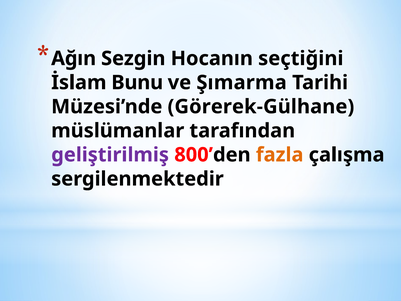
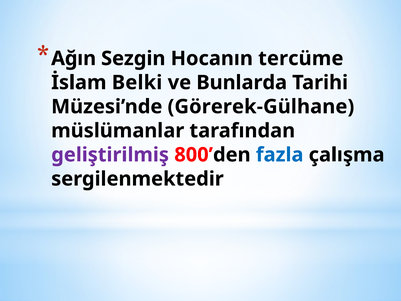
seçtiğini: seçtiğini -> tercüme (301, 58)
Bunu: Bunu -> Belki (137, 83)
Şımarma: Şımarma -> Bunlarda (242, 83)
fazla colour: orange -> blue (280, 155)
